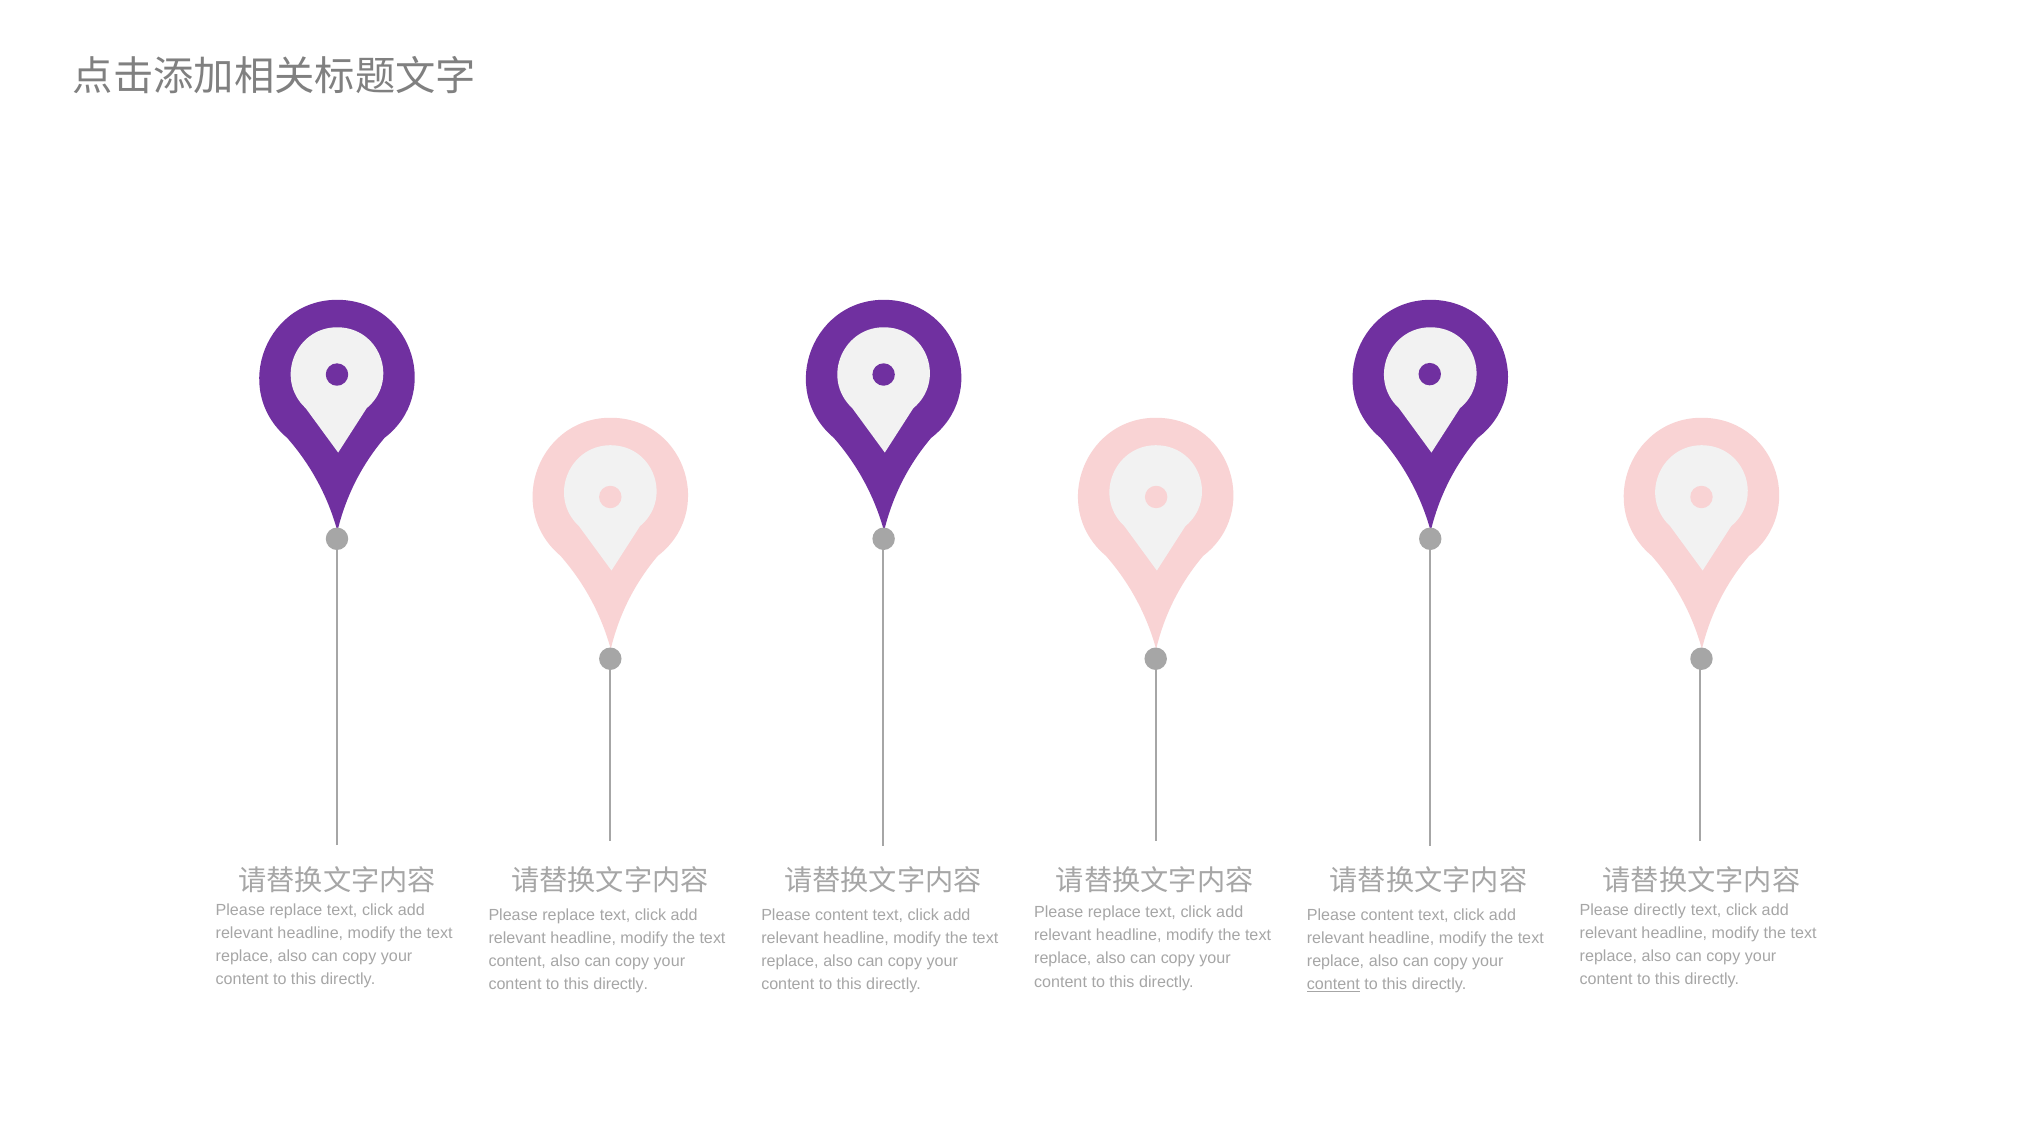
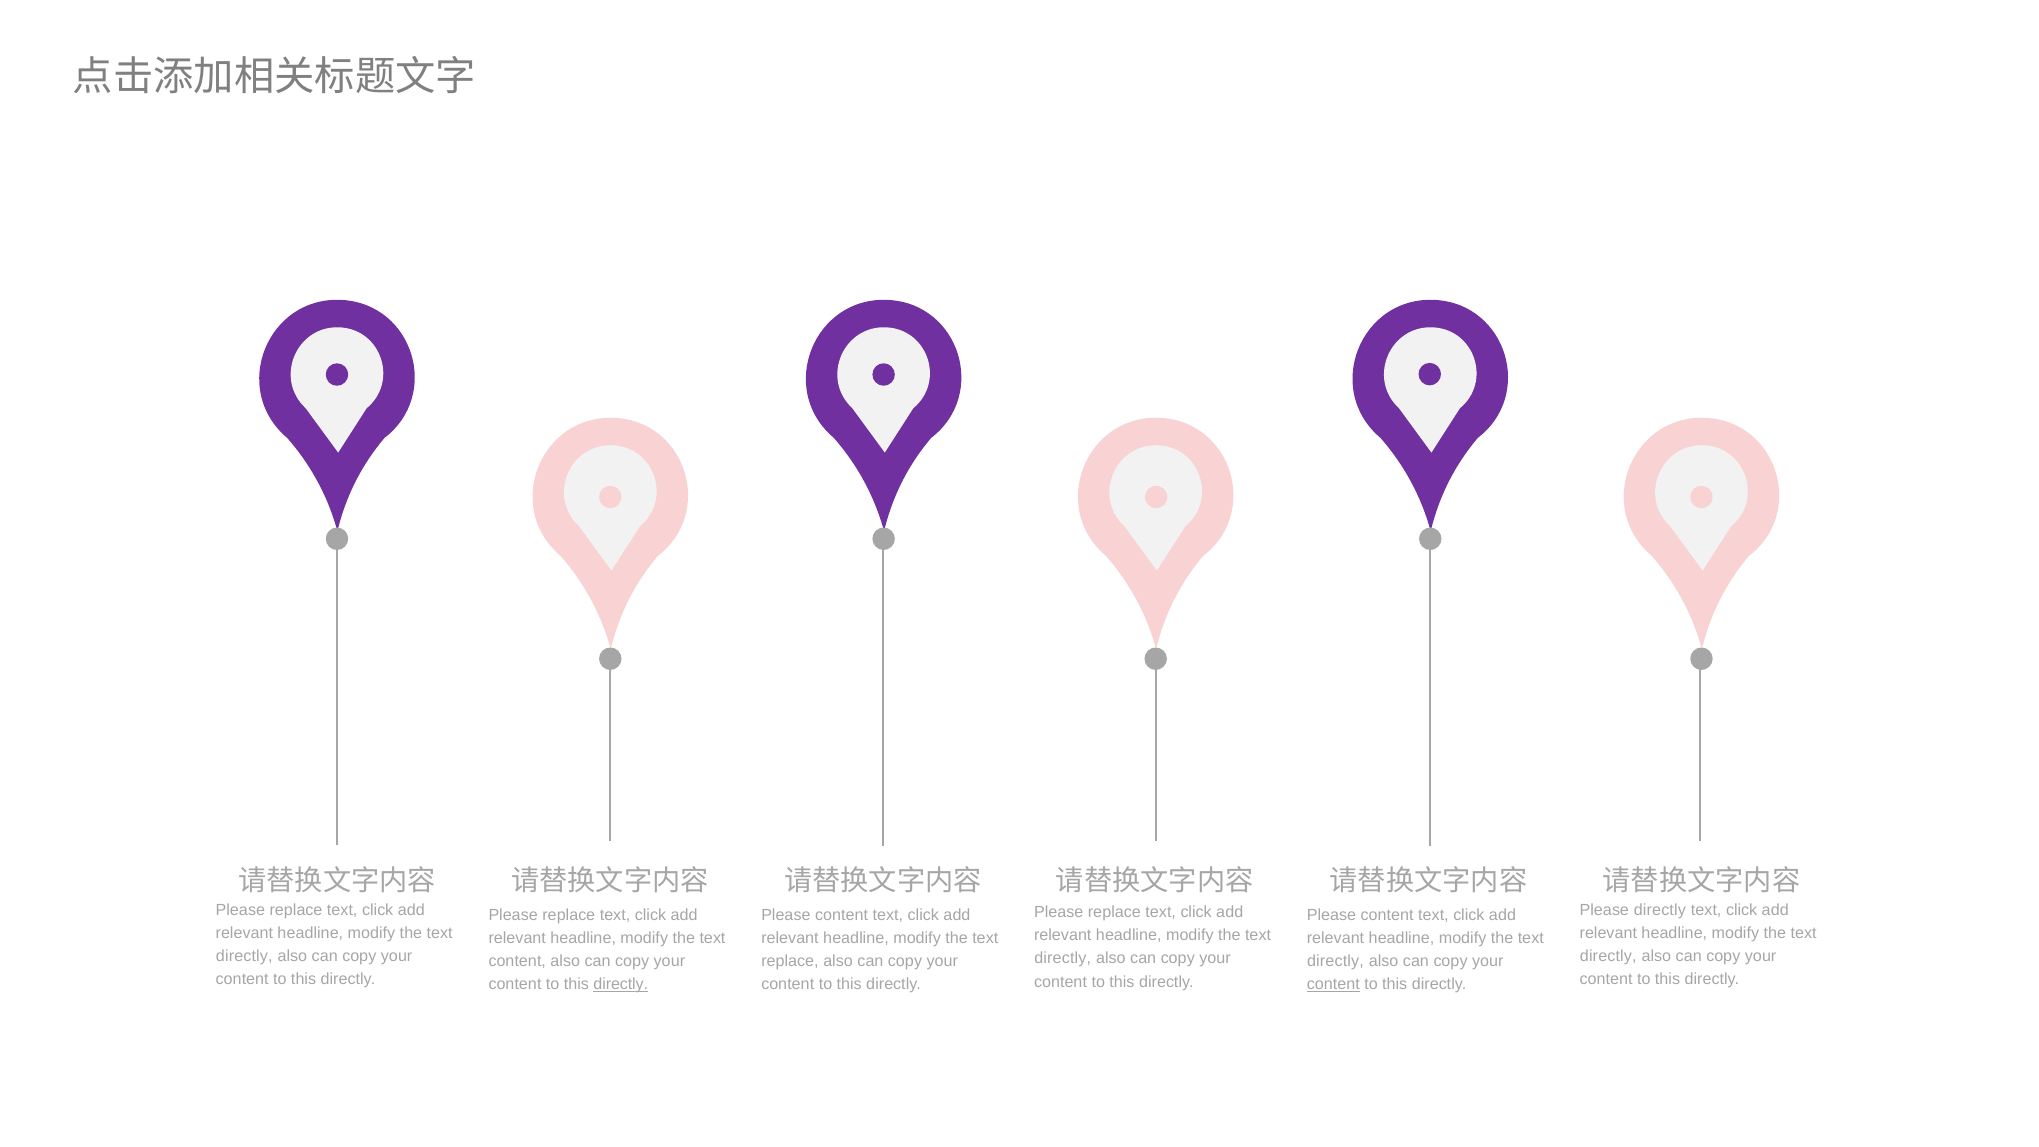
replace: replace -> directly (244, 956)
replace: replace -> directly (1608, 956)
replace: replace -> directly (1063, 959)
replace: replace -> directly (1335, 961)
directly underline: none -> present (621, 984)
